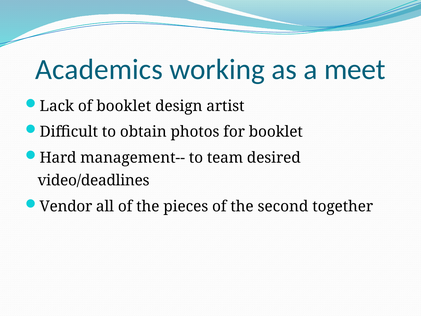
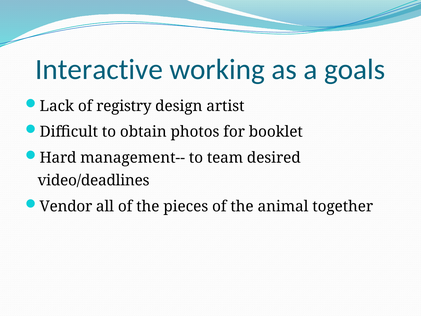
Academics: Academics -> Interactive (99, 70)
meet: meet -> goals (355, 70)
of booklet: booklet -> registry (124, 106)
second: second -> animal (283, 206)
